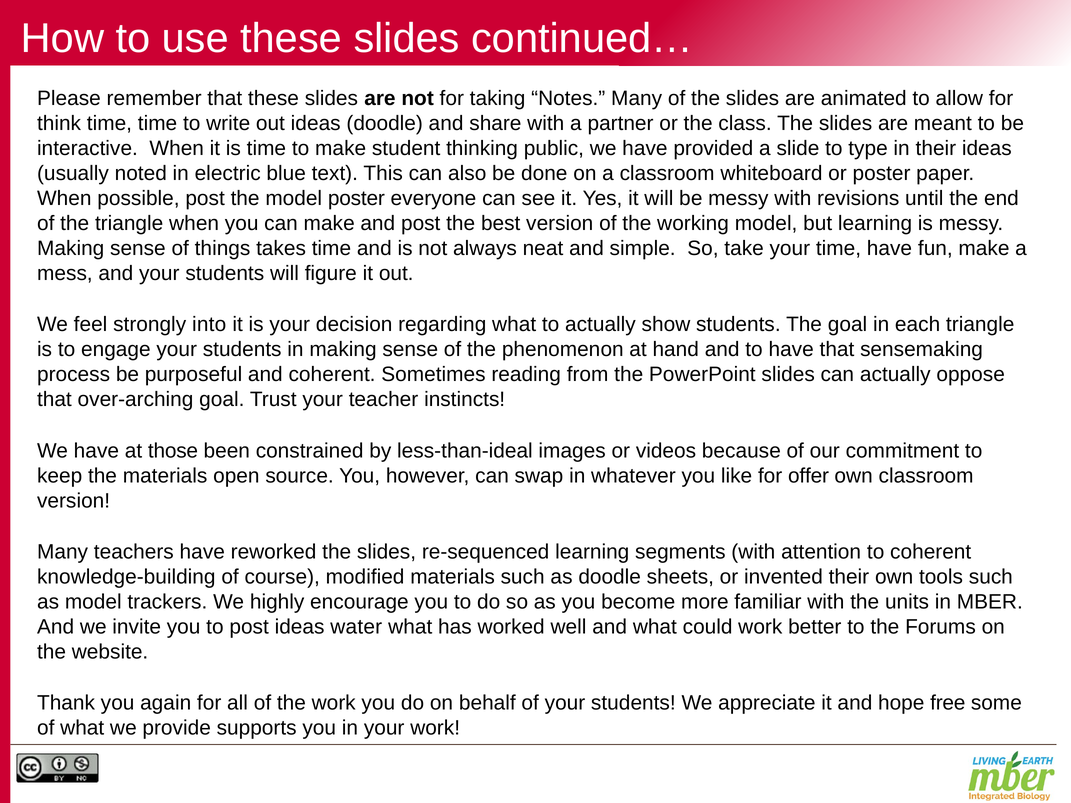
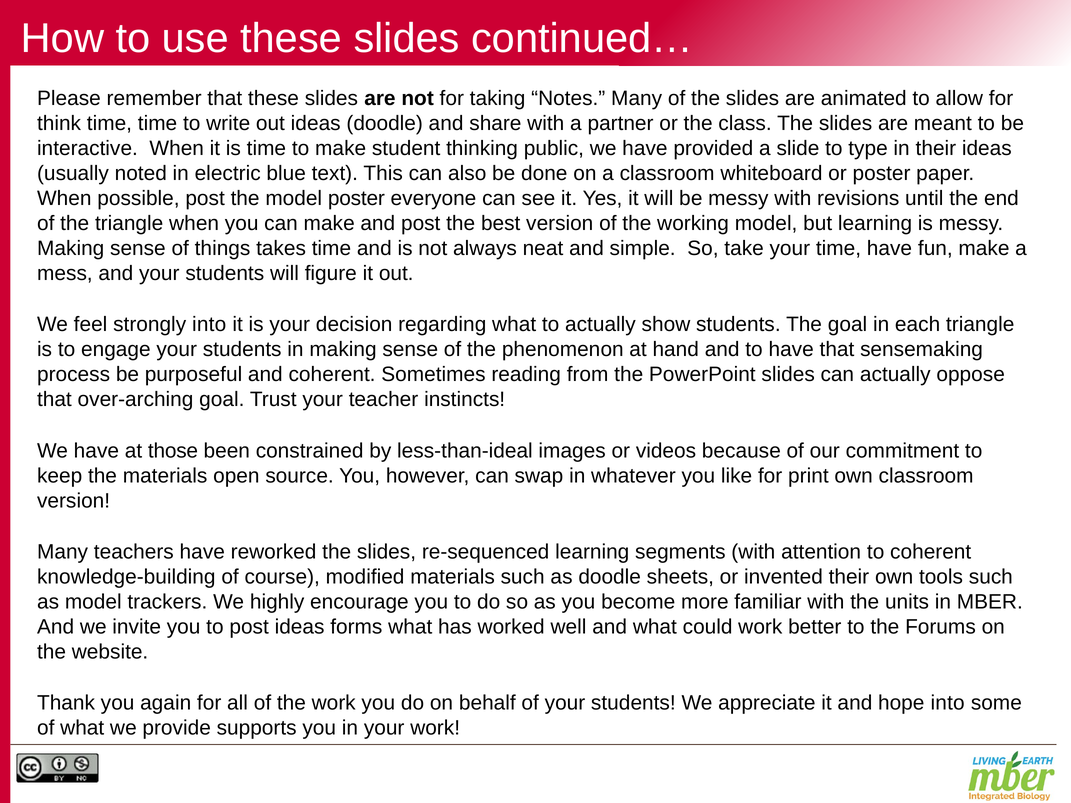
offer: offer -> print (808, 476)
water: water -> forms (356, 627)
hope free: free -> into (948, 703)
